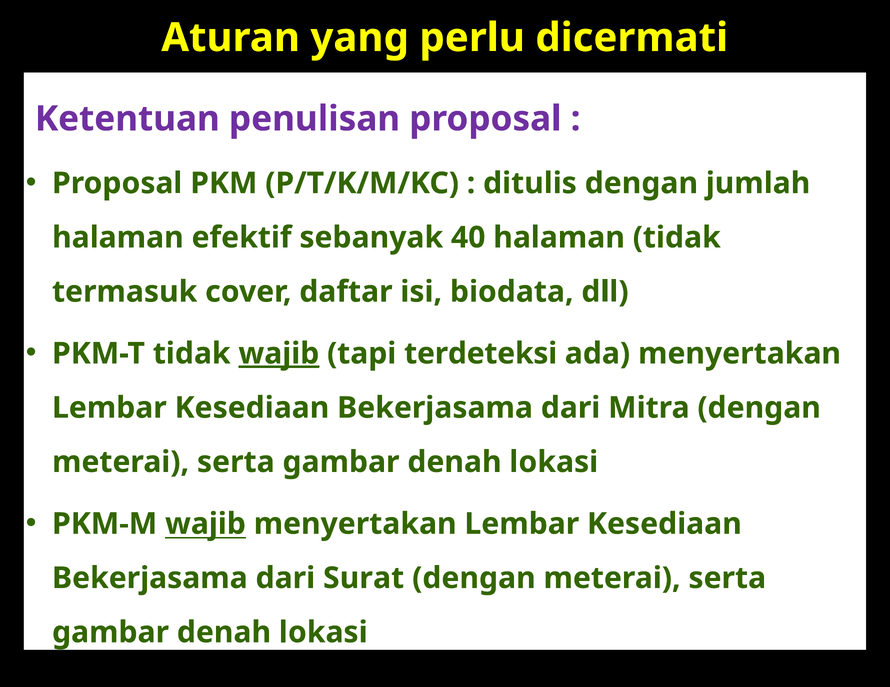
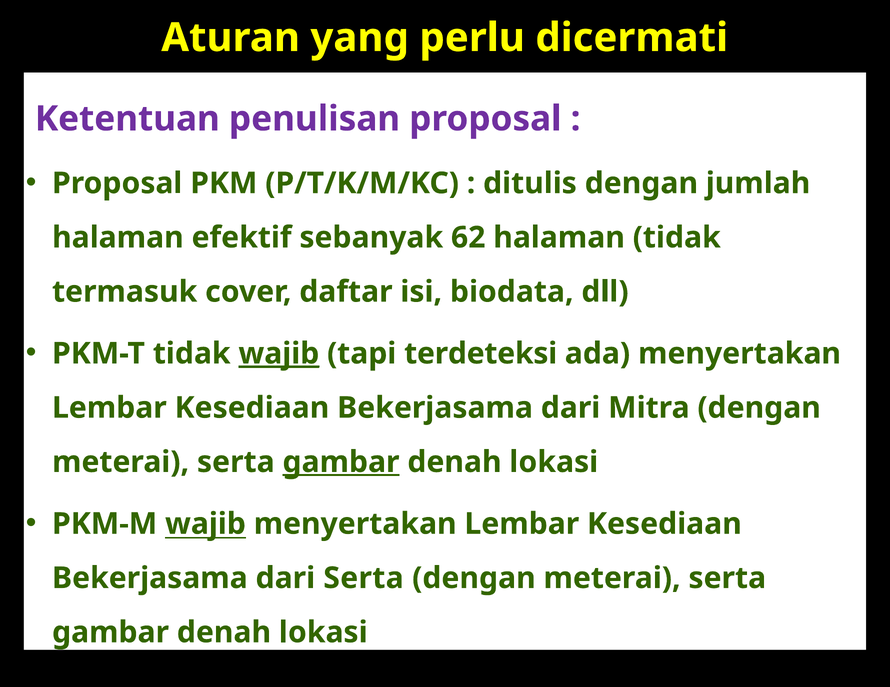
40: 40 -> 62 (468, 238)
gambar underline: none -> present (341, 462)
dari Surat: Surat -> Serta (363, 578)
